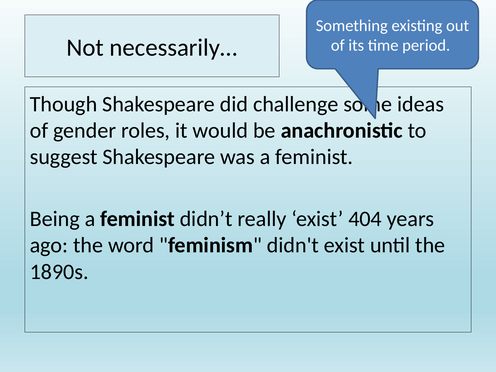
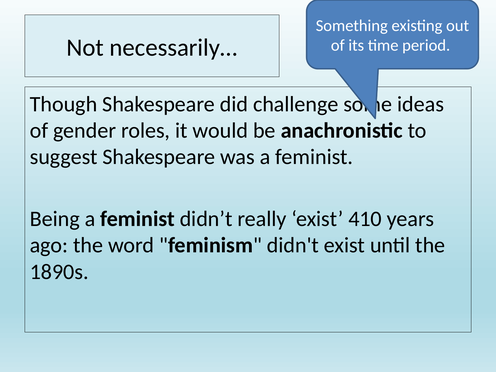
404: 404 -> 410 (365, 219)
